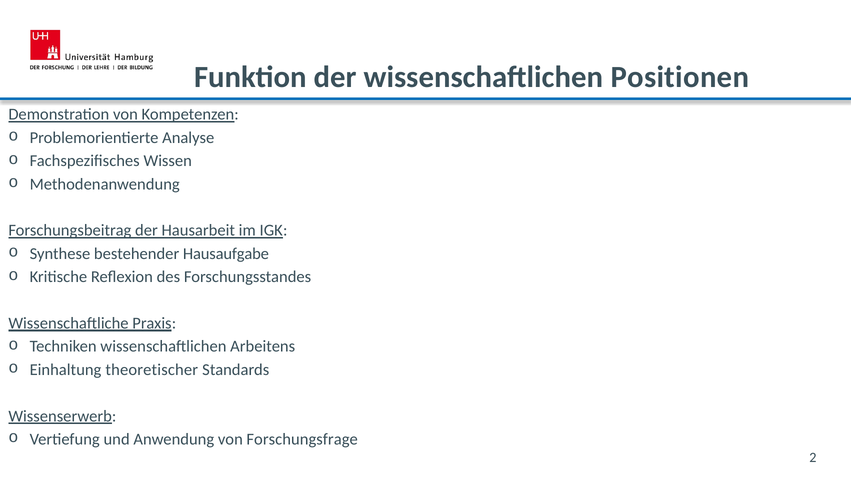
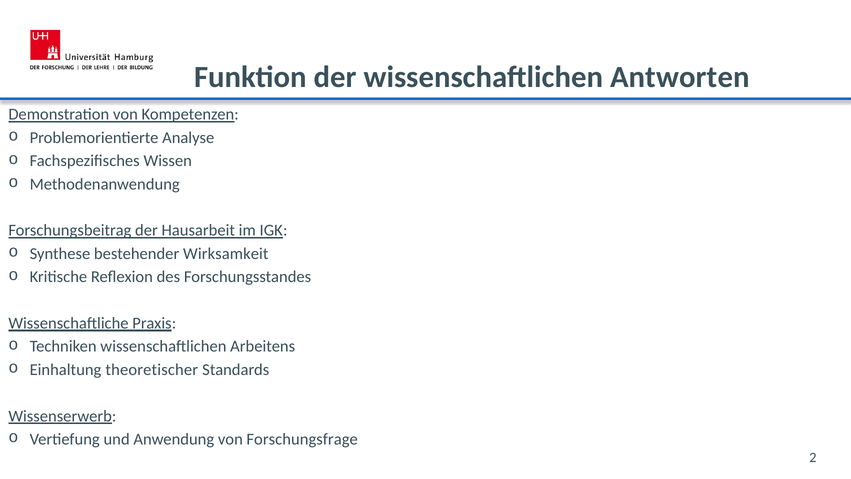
Positionen: Positionen -> Antworten (680, 77)
Hausaufgabe: Hausaufgabe -> Wirksamkeit (226, 253)
